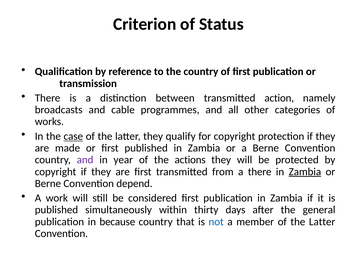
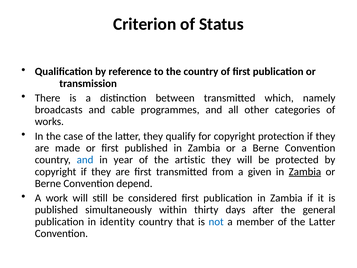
action: action -> which (279, 98)
case underline: present -> none (73, 136)
and colour: purple -> blue (85, 160)
actions: actions -> artistic (190, 160)
a there: there -> given (260, 171)
because: because -> identity (117, 221)
